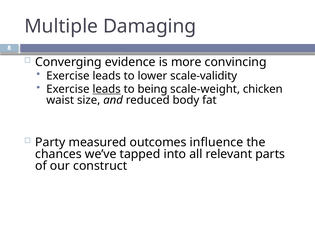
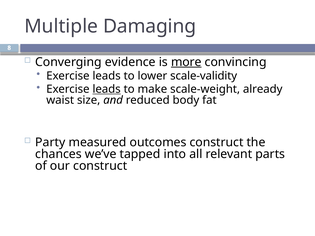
more underline: none -> present (186, 62)
being: being -> make (152, 89)
chicken: chicken -> already (263, 89)
outcomes influence: influence -> construct (217, 143)
